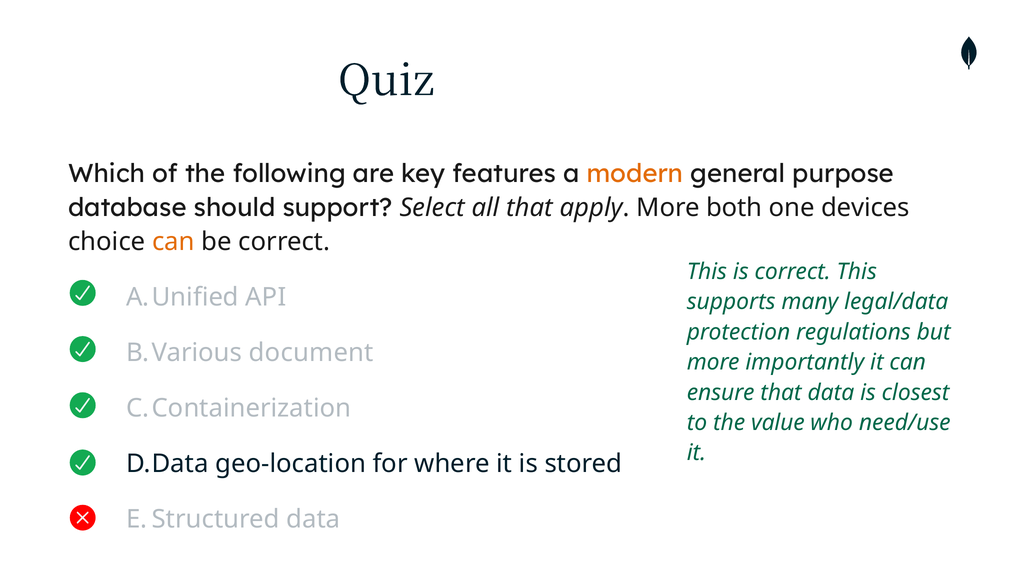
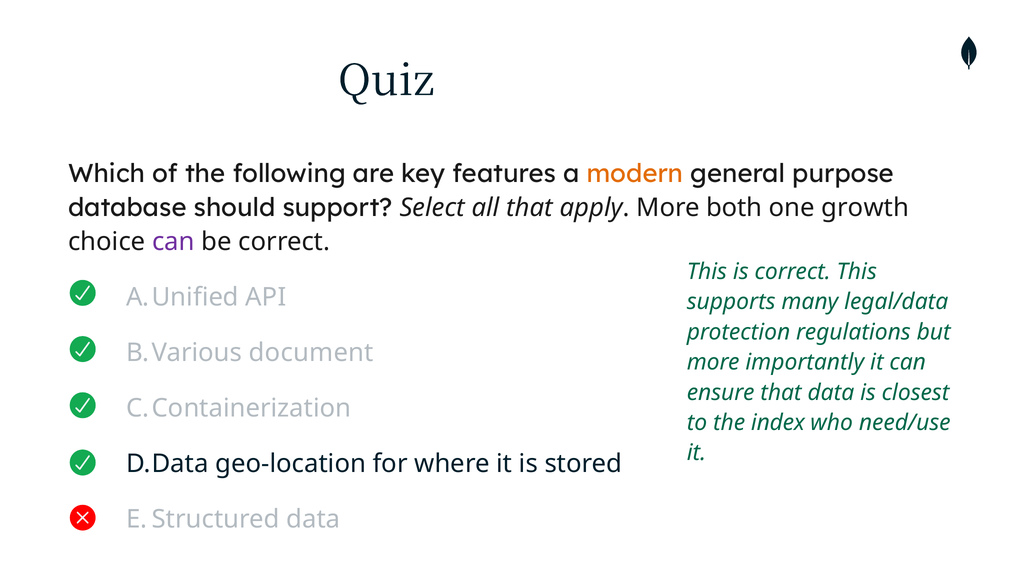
devices: devices -> growth (865, 208)
can colour: orange -> purple (173, 242)
value: value -> index (778, 422)
